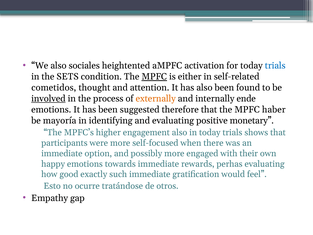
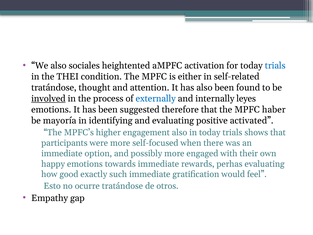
SETS: SETS -> THEI (68, 77)
MPFC underline: present -> none (154, 77)
cometidos: cometidos -> tratándose (54, 88)
externally colour: orange -> blue (156, 99)
ende: ende -> leyes (246, 99)
monetary: monetary -> activated (252, 120)
